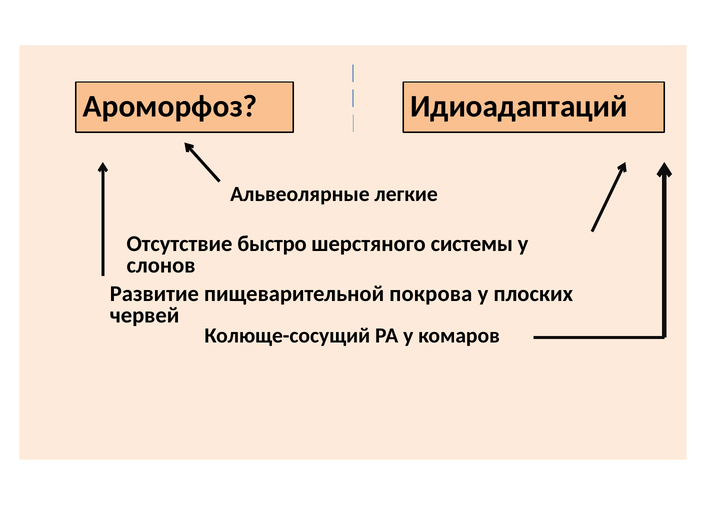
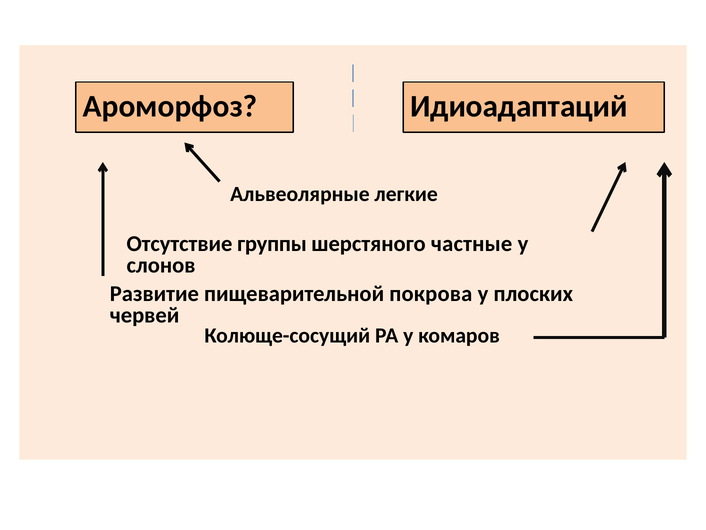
быстро: быстро -> группы (272, 244)
системы: системы -> частные (472, 244)
